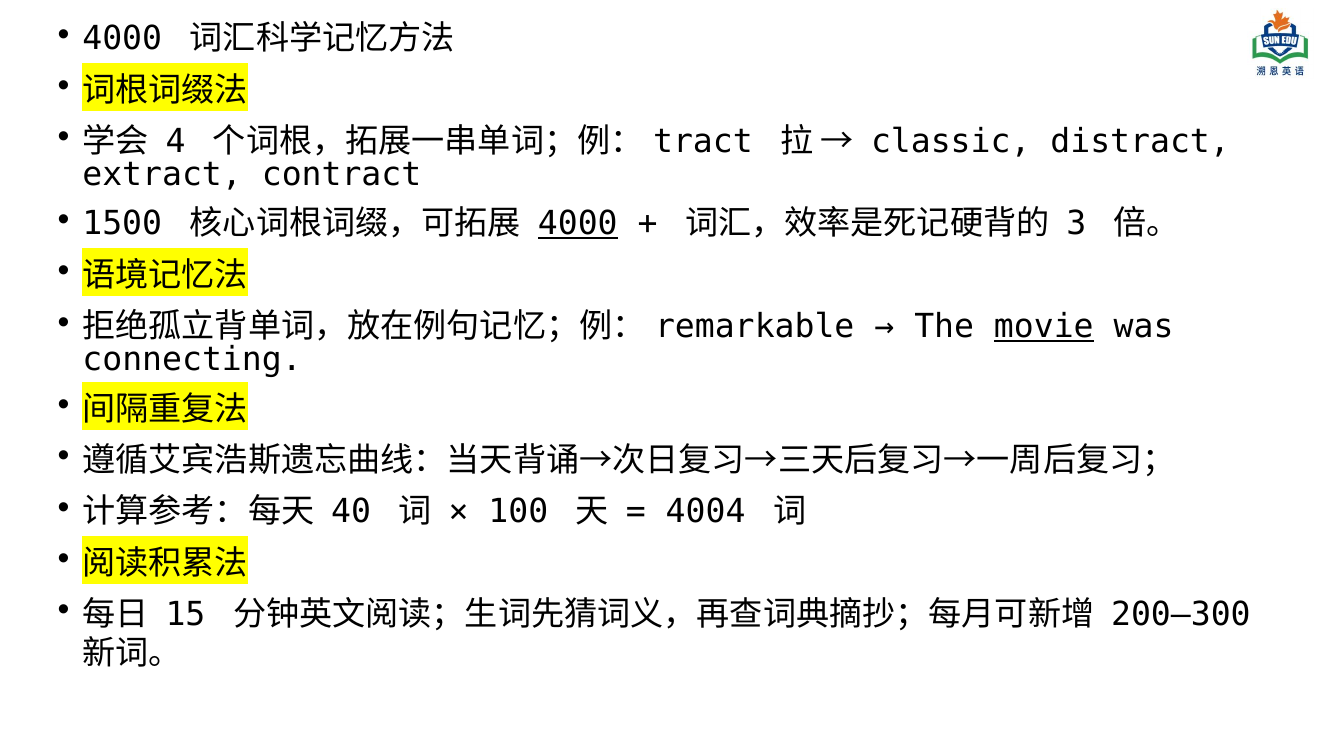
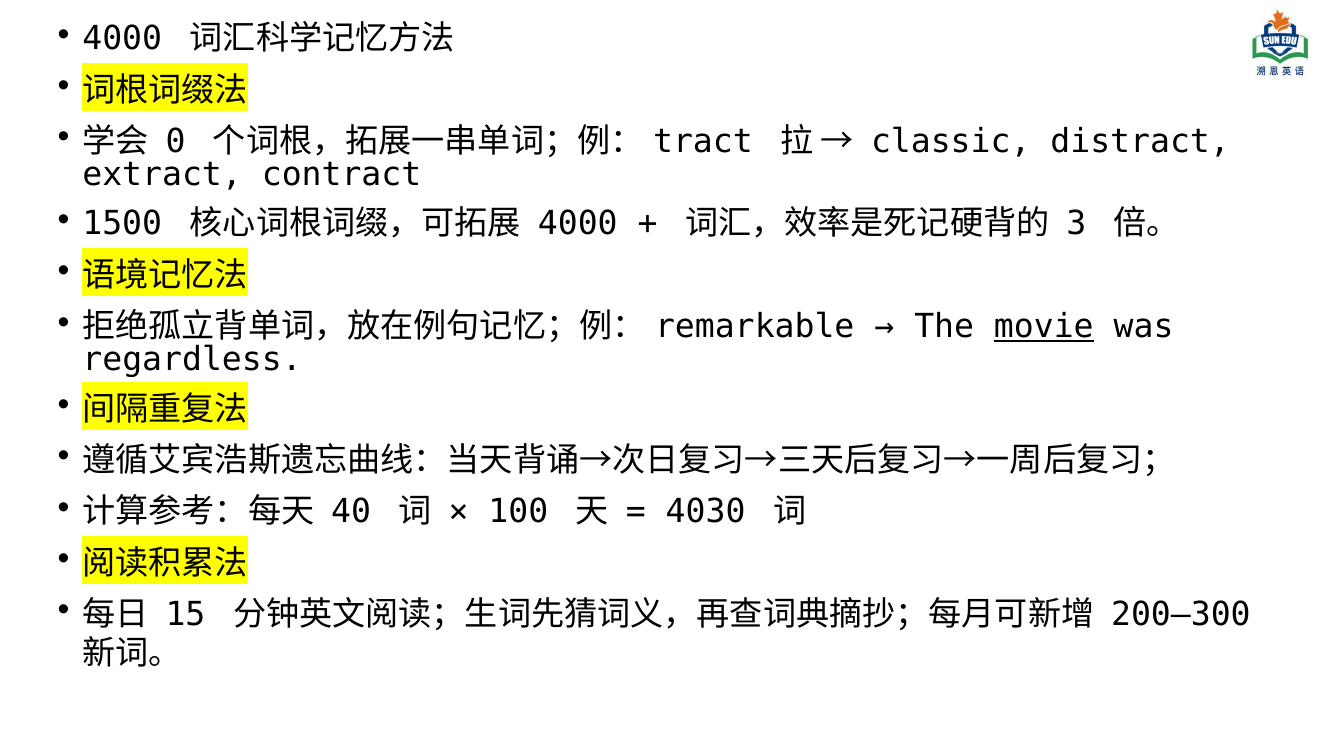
4: 4 -> 0 (176, 142)
4000 underline: present -> none (578, 224)
connecting: connecting -> regardless (192, 360)
4004: 4004 -> 4030 (706, 512)
